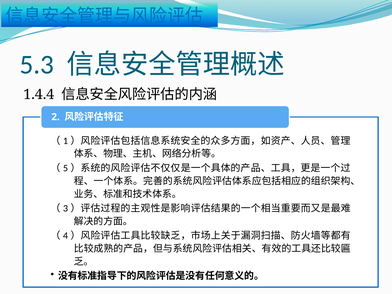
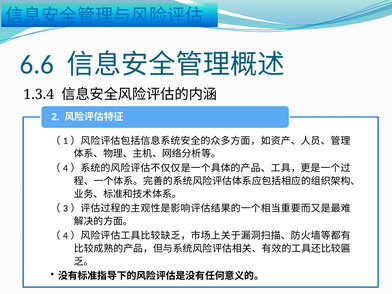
5.3: 5.3 -> 6.6 (37, 65)
1.4.4: 1.4.4 -> 1.3.4 (39, 94)
5: 5 -> 4 (66, 168)
